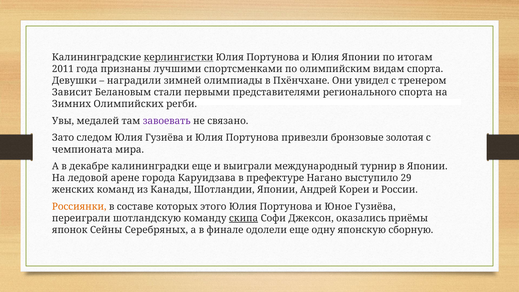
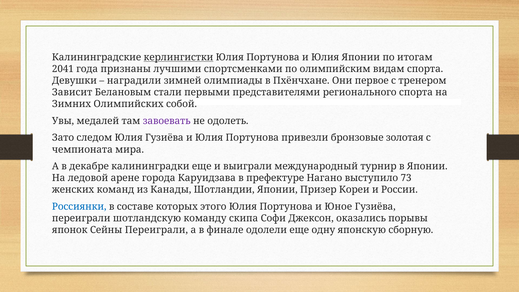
2011: 2011 -> 2041 (63, 69)
увидел: увидел -> первое (372, 81)
регби: регби -> собой (182, 104)
связано: связано -> одолеть (228, 121)
29: 29 -> 73 (406, 178)
Андрей: Андрей -> Призер (318, 190)
Россиянки colour: orange -> blue (79, 207)
скипа underline: present -> none (244, 218)
приёмы: приёмы -> порывы (408, 218)
Сейны Серебряных: Серебряных -> Переиграли (156, 230)
